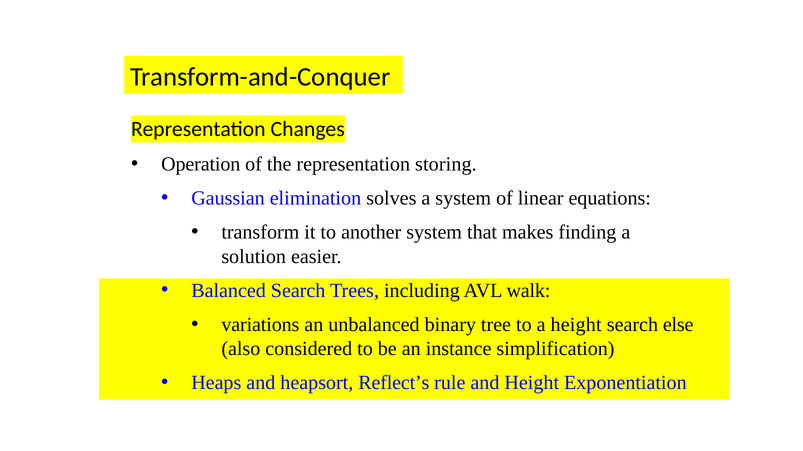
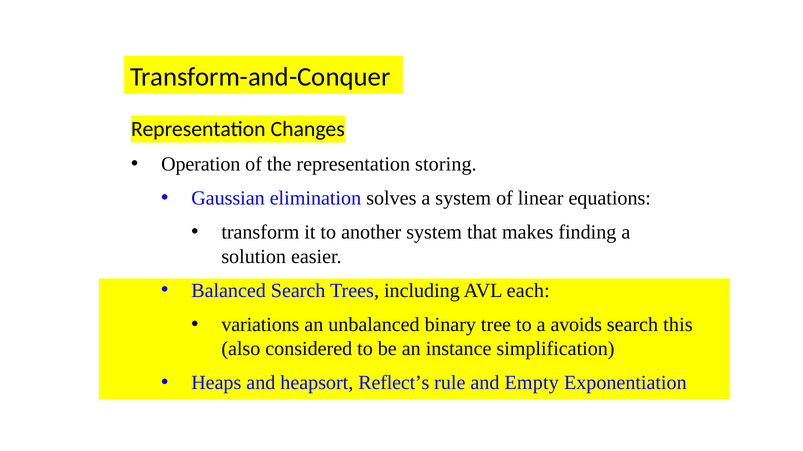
walk: walk -> each (528, 291)
a height: height -> avoids (576, 325)
else: else -> this (678, 325)
and Height: Height -> Empty (532, 383)
